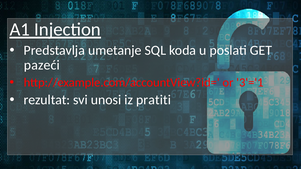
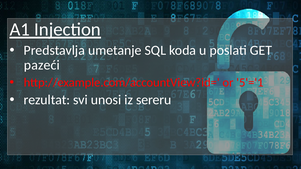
3'='1: 3'='1 -> 5'='1 (250, 83)
pratiti: pratiti -> sereru (154, 100)
